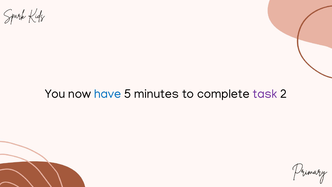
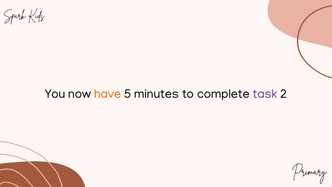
have colour: blue -> orange (108, 94)
